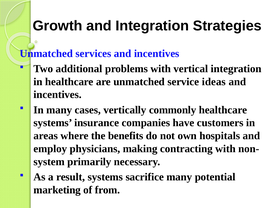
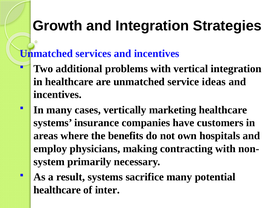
commonly: commonly -> marketing (173, 110)
marketing: marketing -> healthcare (57, 190)
from: from -> inter (107, 190)
